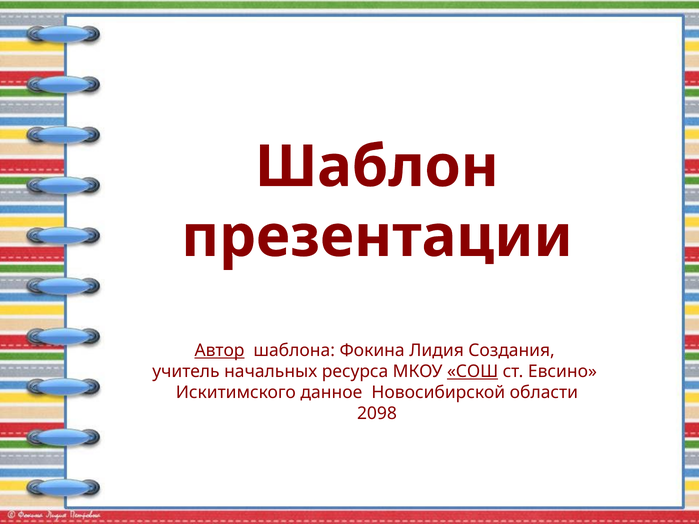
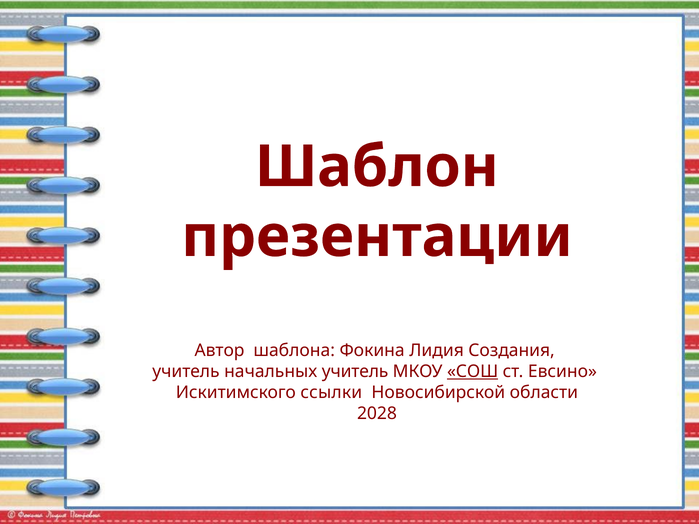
Автор underline: present -> none (220, 351)
начальных ресурса: ресурса -> учитель (355, 372)
данное: данное -> ссылки (331, 393)
2098: 2098 -> 2028 (377, 414)
